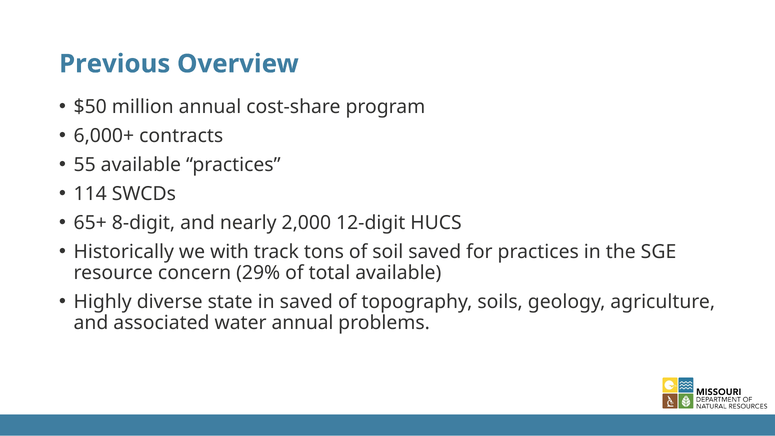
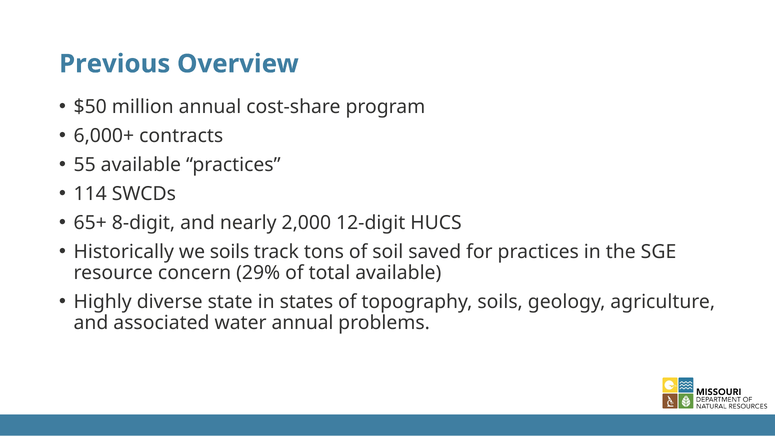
we with: with -> soils (230, 252)
in saved: saved -> states (306, 302)
